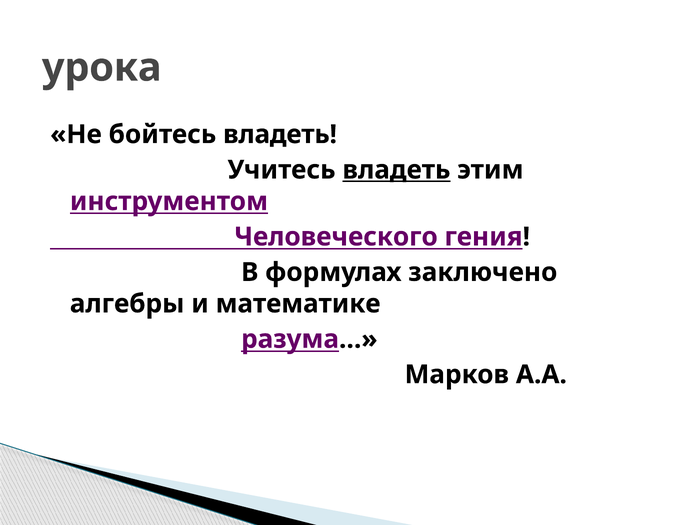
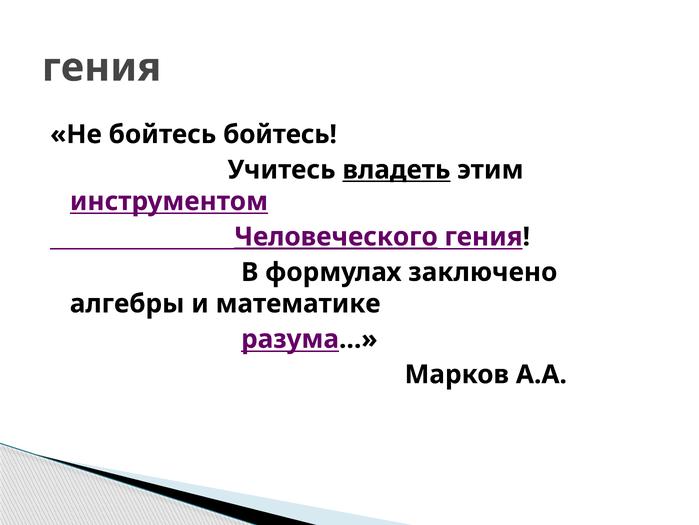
урока: урока -> гения (102, 67)
бойтесь владеть: владеть -> бойтесь (280, 134)
Человеческого underline: none -> present (336, 236)
